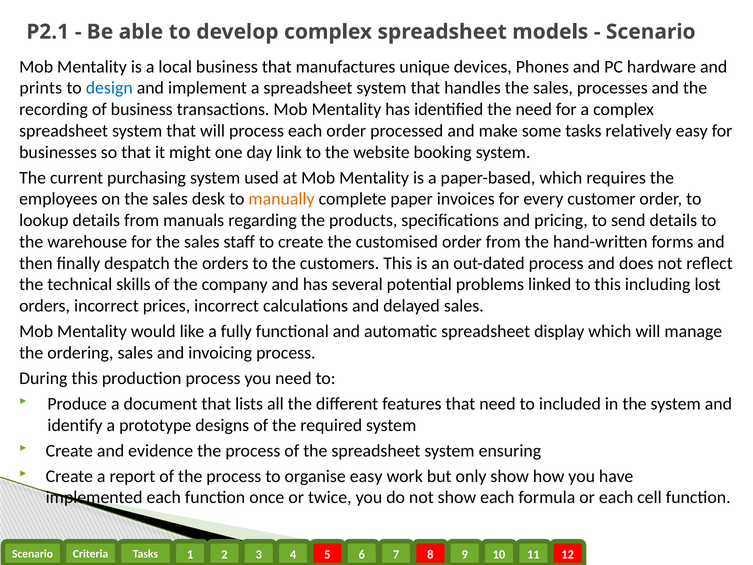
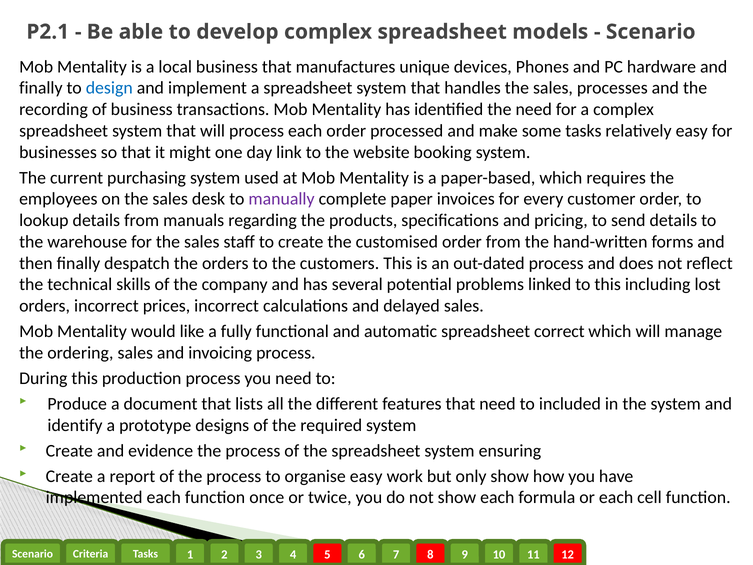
prints: prints -> finally (41, 88)
manually colour: orange -> purple (282, 199)
display: display -> correct (559, 331)
